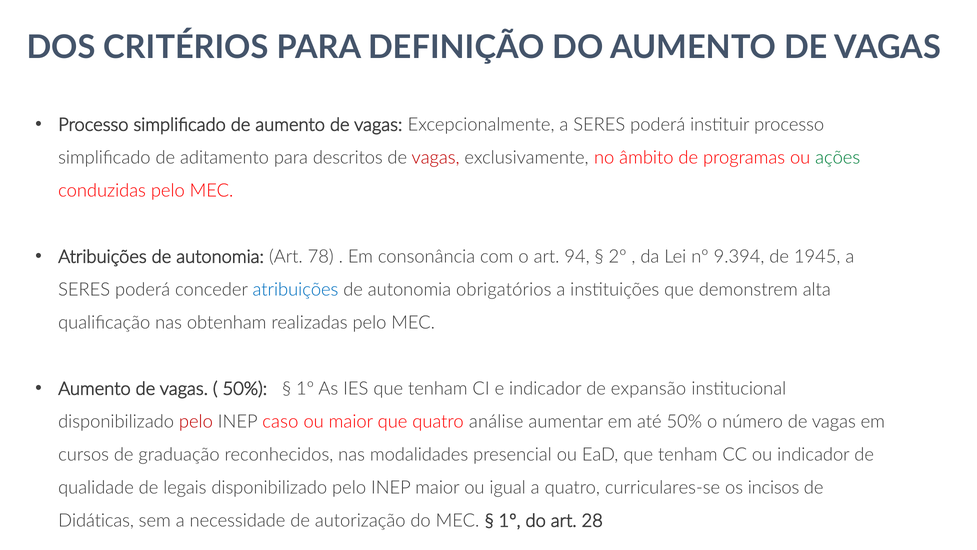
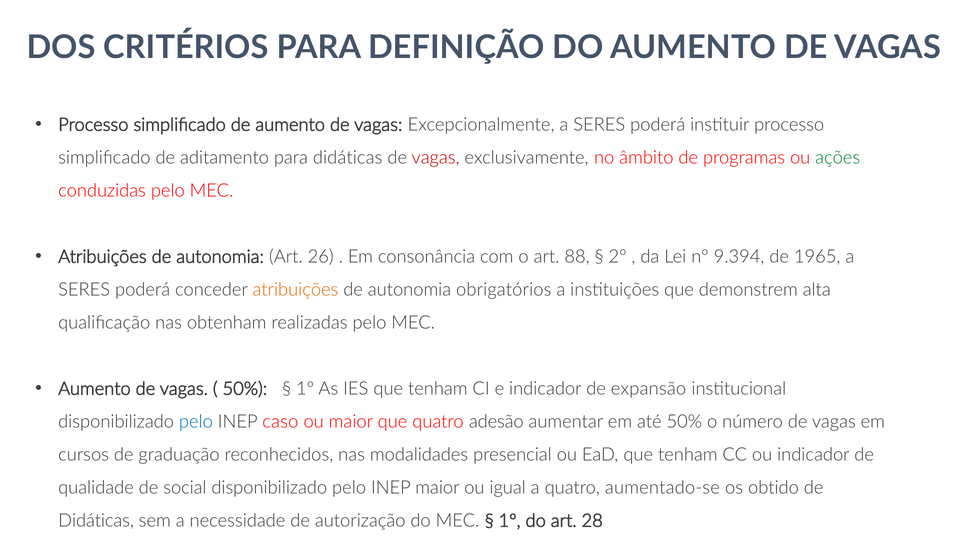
para descritos: descritos -> didáticas (348, 158)
78: 78 -> 26 (321, 257)
94: 94 -> 88 (577, 257)
1945: 1945 -> 1965 (817, 257)
atribuições colour: blue -> orange (295, 290)
pelo colour: red -> blue (196, 421)
análise: análise -> adesão (496, 421)
legais: legais -> social (185, 487)
curriculares-se: curriculares-se -> aumentado-se (662, 487)
incisos: incisos -> obtido (773, 487)
